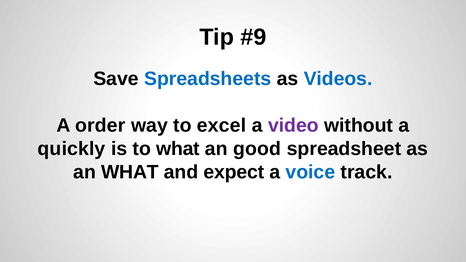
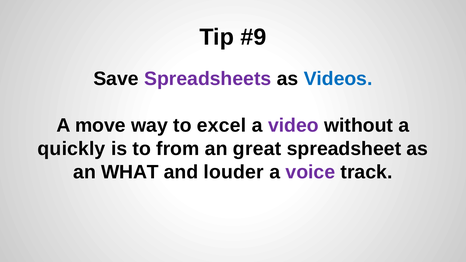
Spreadsheets colour: blue -> purple (208, 79)
order: order -> move (100, 125)
to what: what -> from (178, 149)
good: good -> great (257, 149)
expect: expect -> louder (234, 172)
voice colour: blue -> purple (310, 172)
